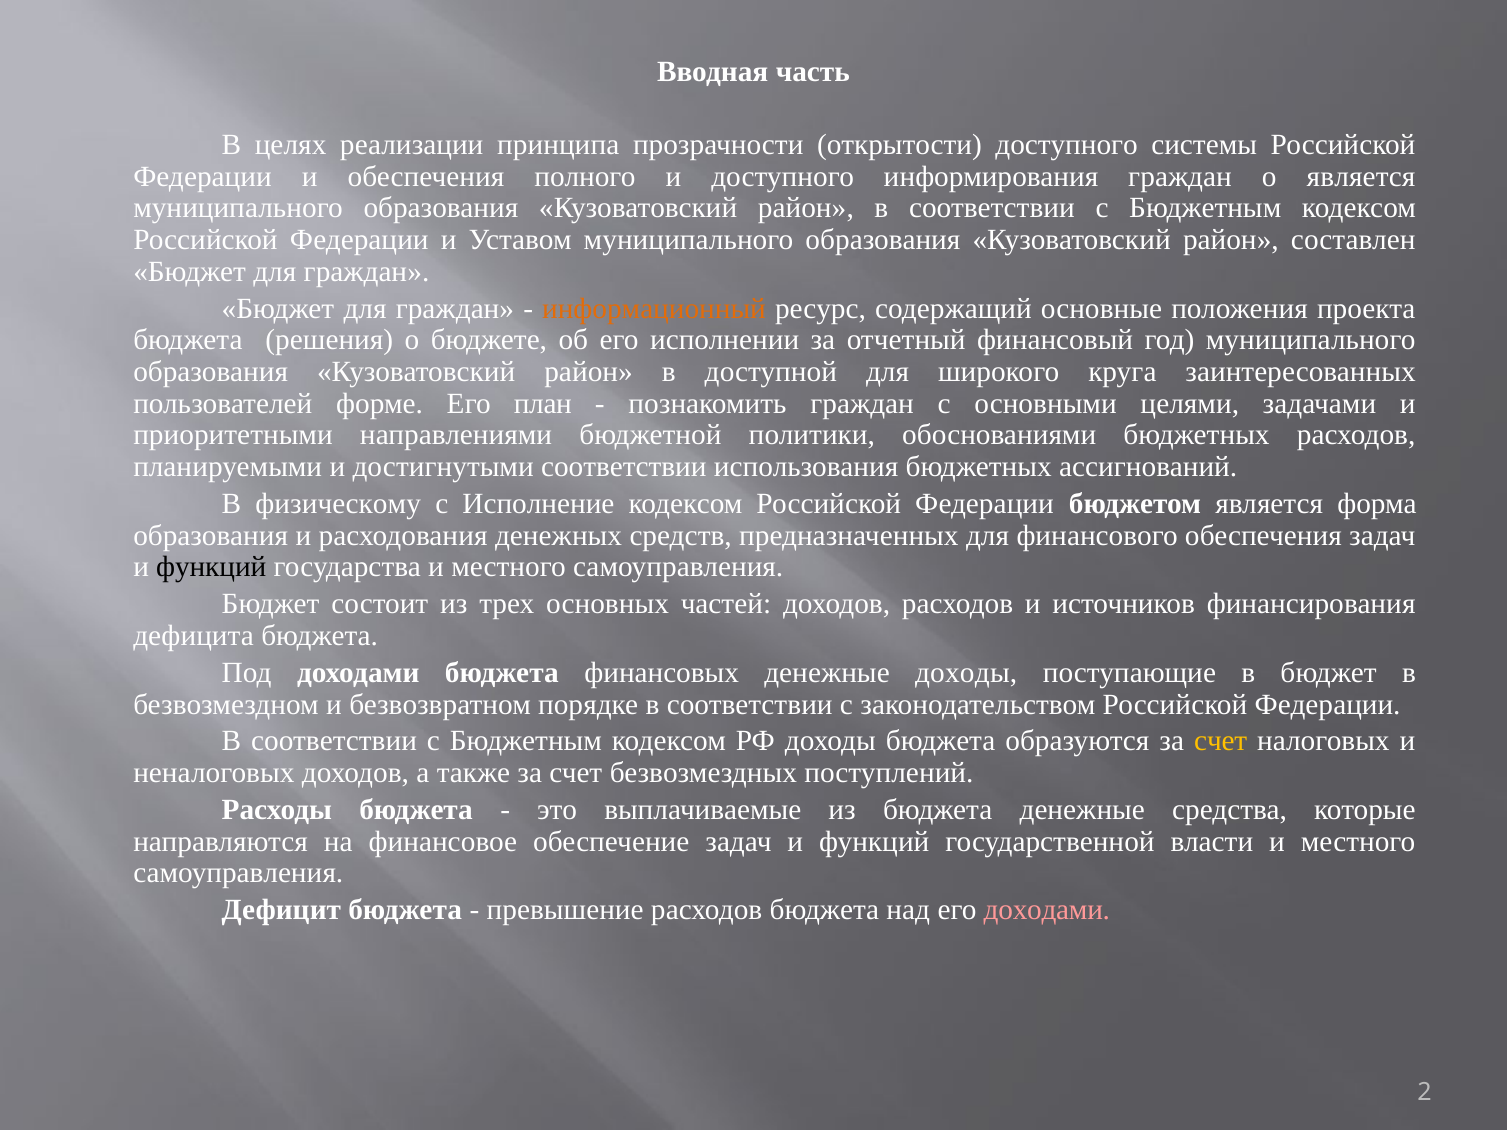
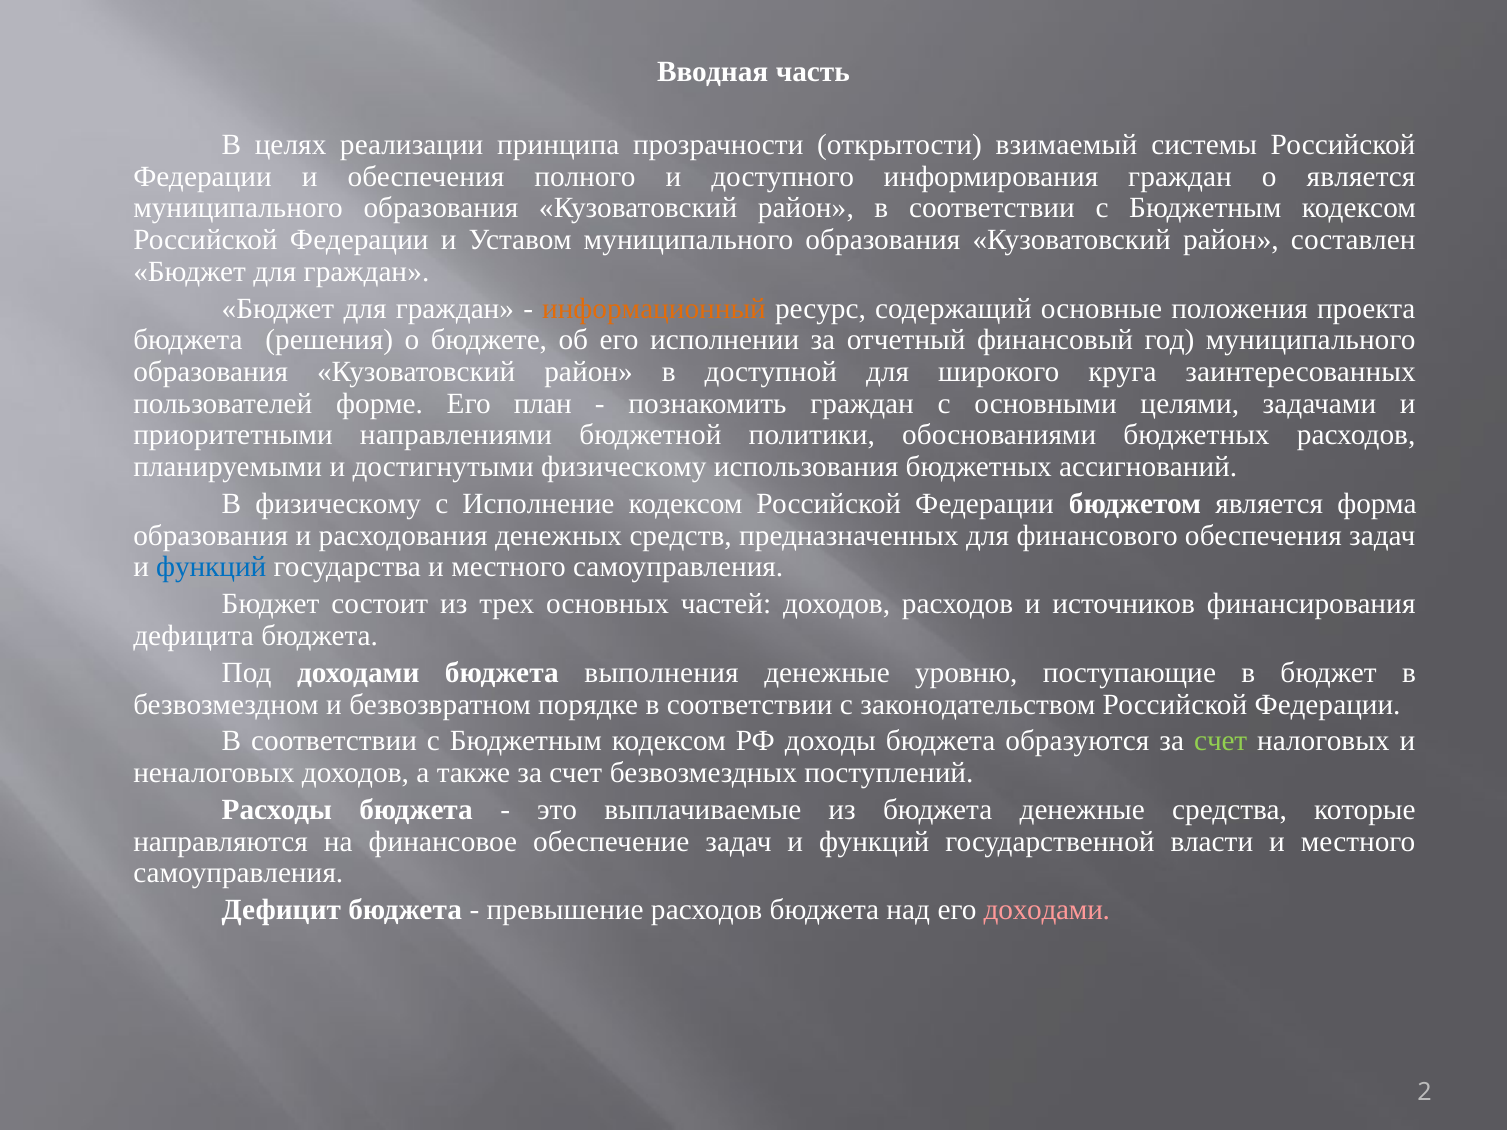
открытости доступного: доступного -> взимаемый (1066, 145)
достигнутыми соответствии: соответствии -> физическому (624, 467)
функций colour: black -> blue (211, 567)
финансовых: финансовых -> выполнения (662, 673)
денежные доходы: доходы -> уровню (966, 673)
счет colour: yellow -> light green (1221, 741)
